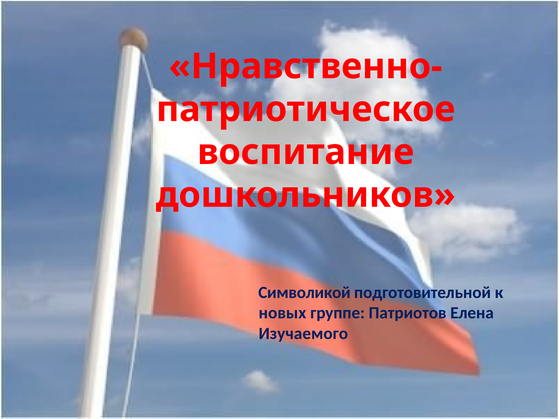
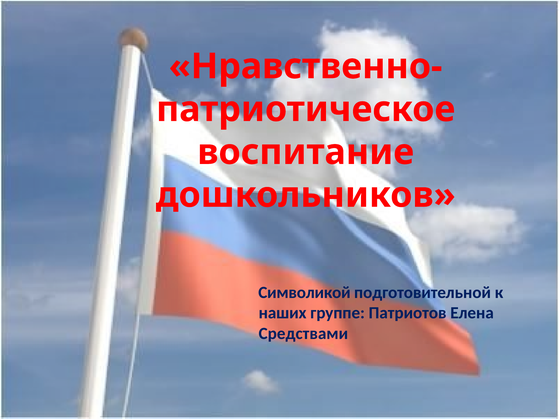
новых: новых -> наших (283, 313)
Изучаемого: Изучаемого -> Средствами (303, 334)
